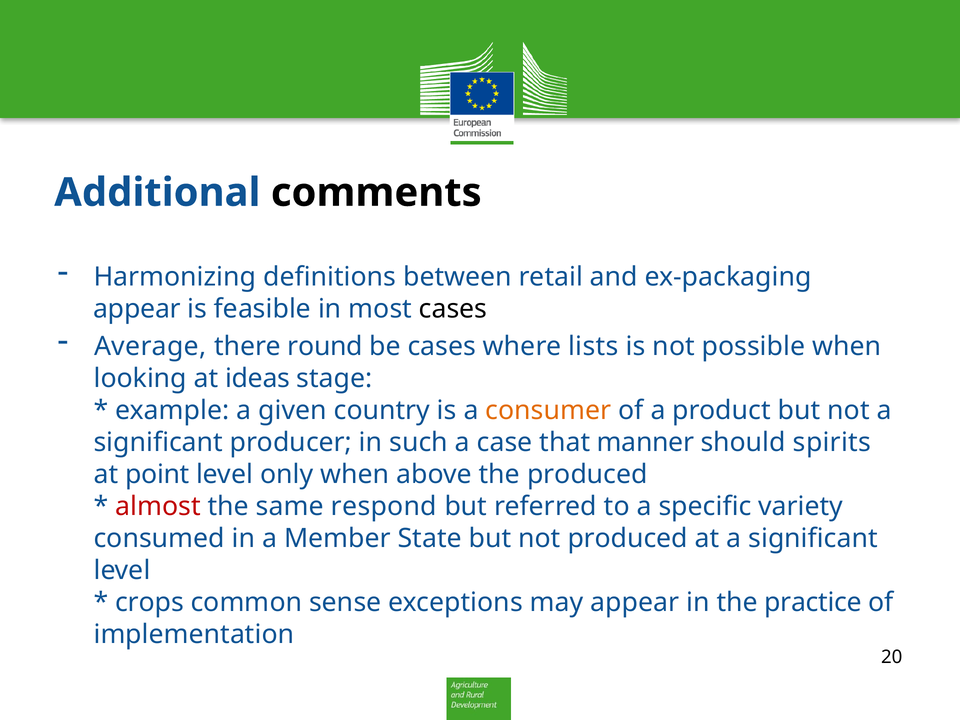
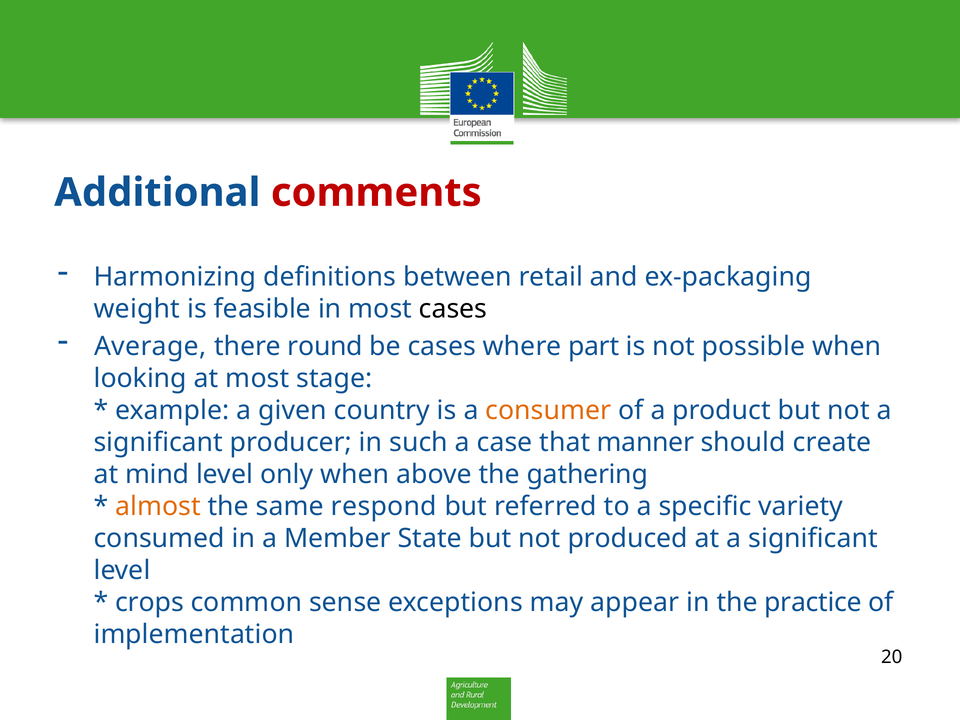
comments colour: black -> red (376, 193)
appear: appear -> weight (137, 309)
lists: lists -> part (594, 346)
at ideas: ideas -> most (257, 378)
spirits: spirits -> create (832, 442)
point: point -> mind (157, 474)
the produced: produced -> gathering (587, 474)
almost colour: red -> orange (158, 506)
